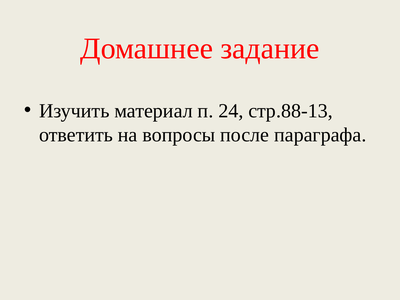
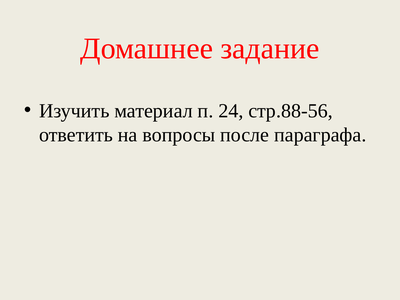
стр.88-13: стр.88-13 -> стр.88-56 (291, 111)
